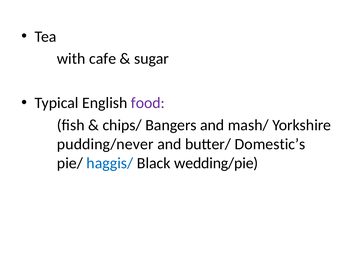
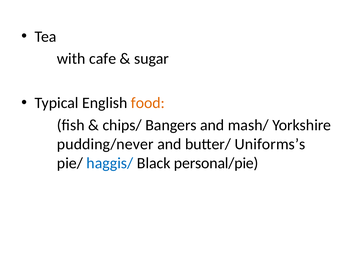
food colour: purple -> orange (148, 103)
Domestic’s: Domestic’s -> Uniforms’s (270, 144)
wedding/pie: wedding/pie -> personal/pie (216, 163)
